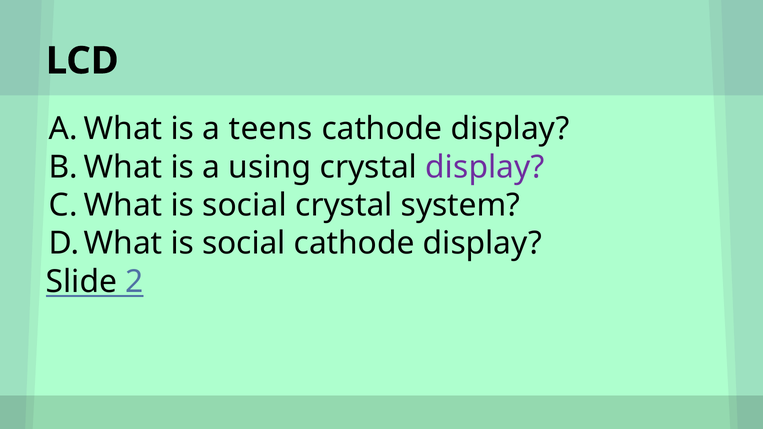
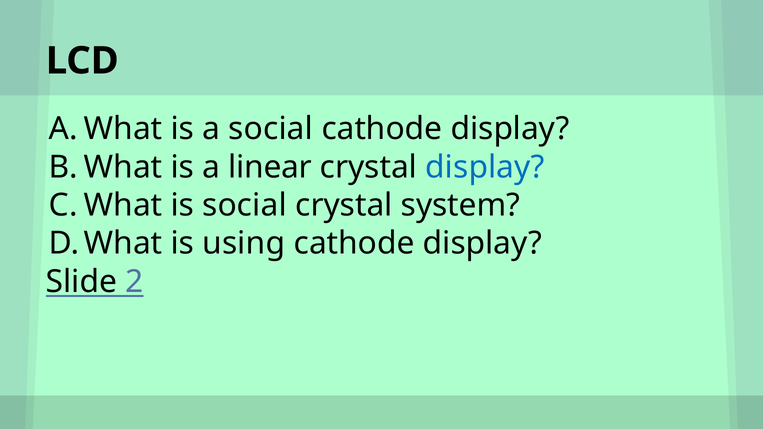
a teens: teens -> social (271, 129)
using: using -> linear (270, 167)
display colour: purple -> blue (485, 167)
social: social -> using (244, 244)
